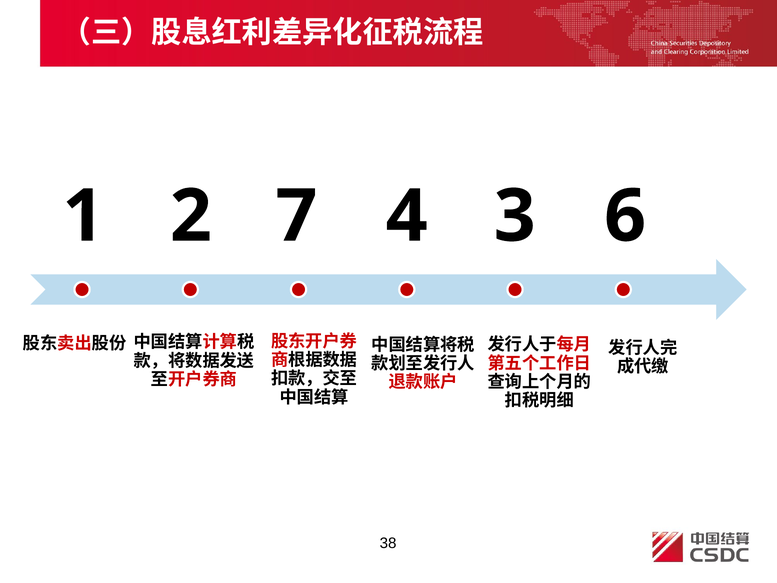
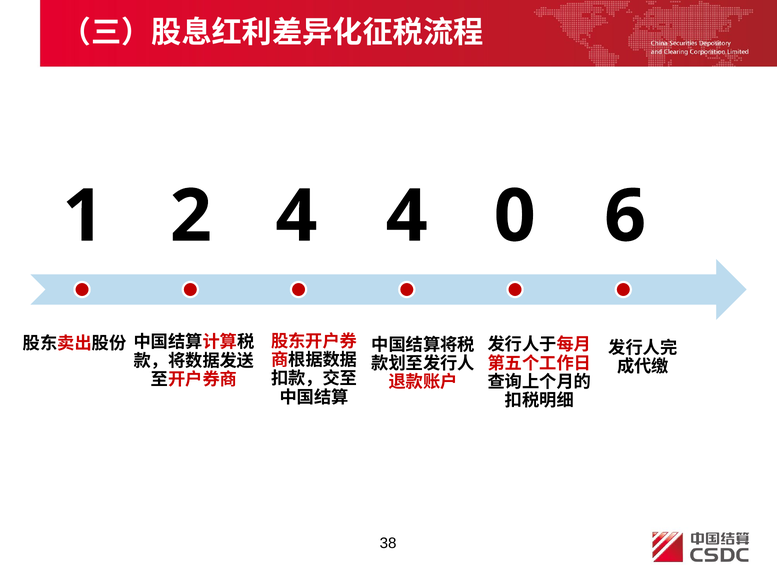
2 7: 7 -> 4 (296, 216)
3: 3 -> 0 (515, 216)
